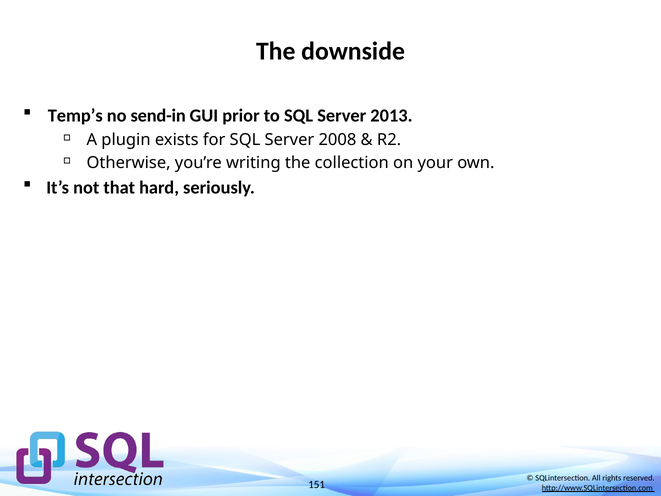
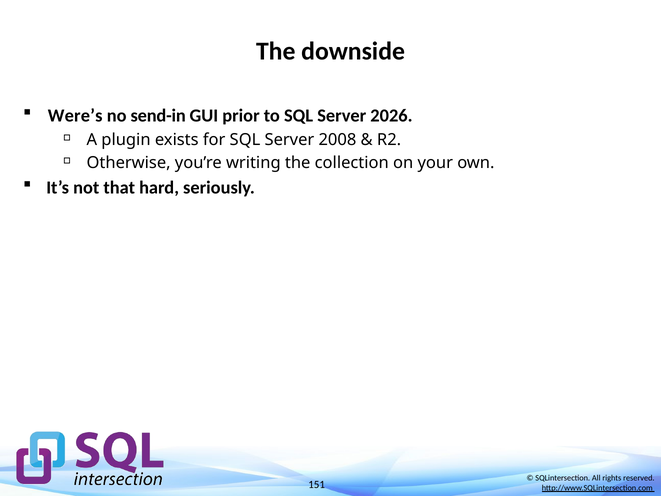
Temp’s: Temp’s -> Were’s (75, 116)
2013: 2013 -> 2026 (391, 116)
